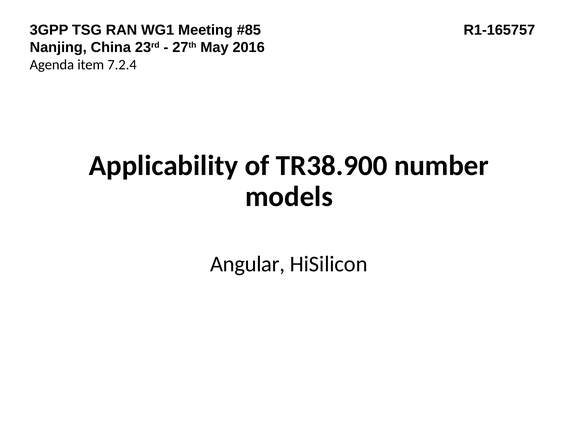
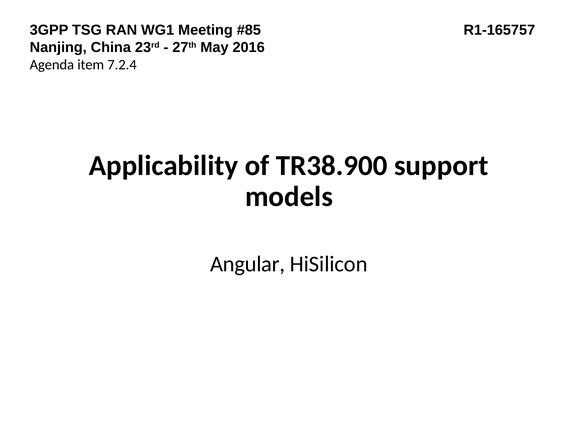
number: number -> support (441, 166)
